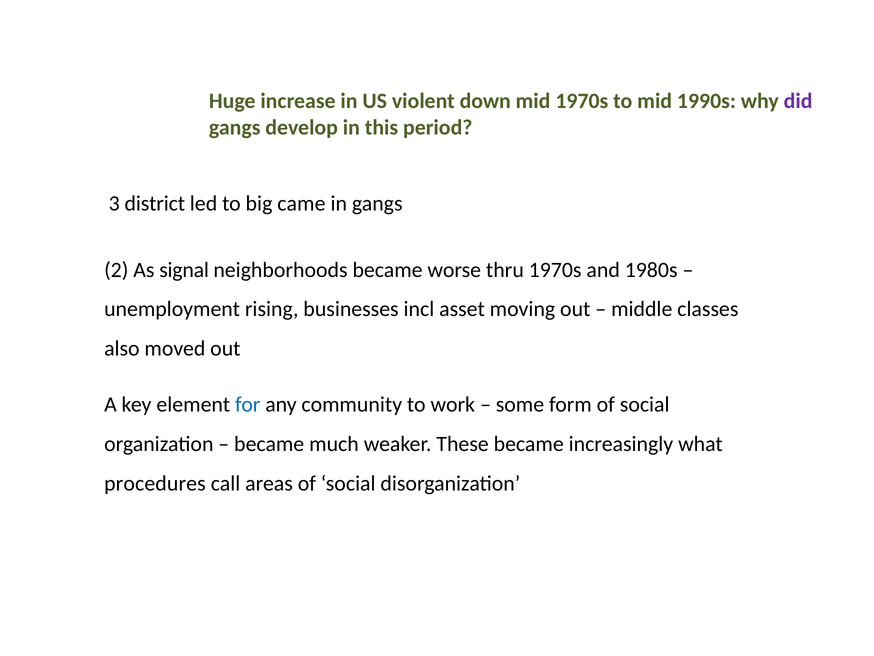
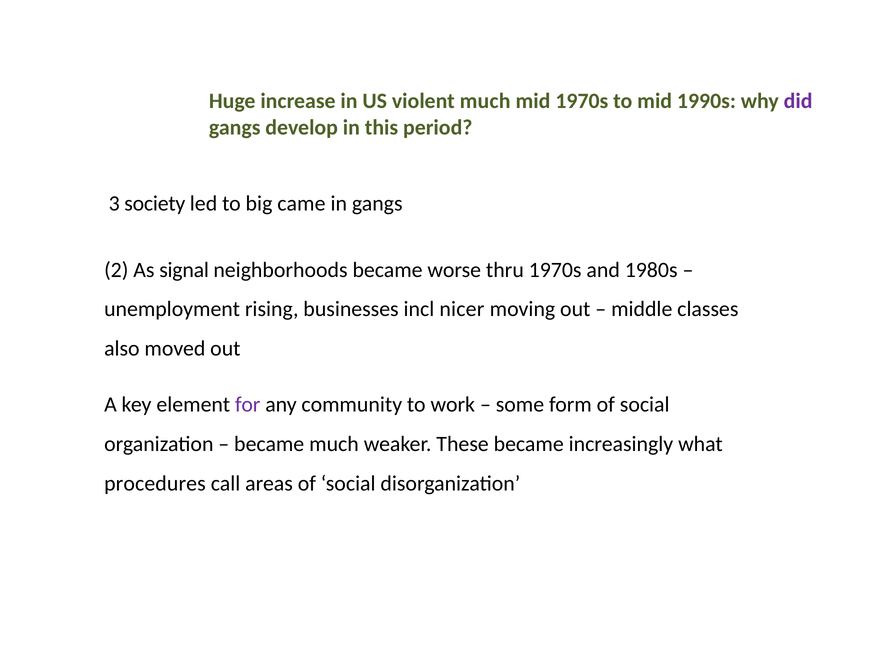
violent down: down -> much (485, 101)
district: district -> society (155, 203)
asset: asset -> nicer (462, 309)
for colour: blue -> purple (248, 404)
